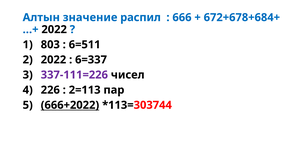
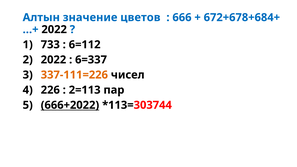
распил: распил -> цветов (140, 17)
803: 803 -> 733 (50, 45)
6=511: 6=511 -> 6=112 (85, 45)
337-111=226 colour: purple -> orange (74, 75)
